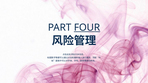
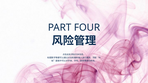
FOUR underline: present -> none (87, 28)
